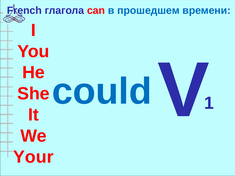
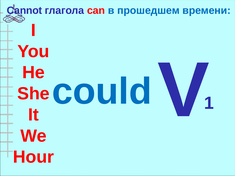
French: French -> Cannot (24, 10)
Your: Your -> Hour (33, 157)
